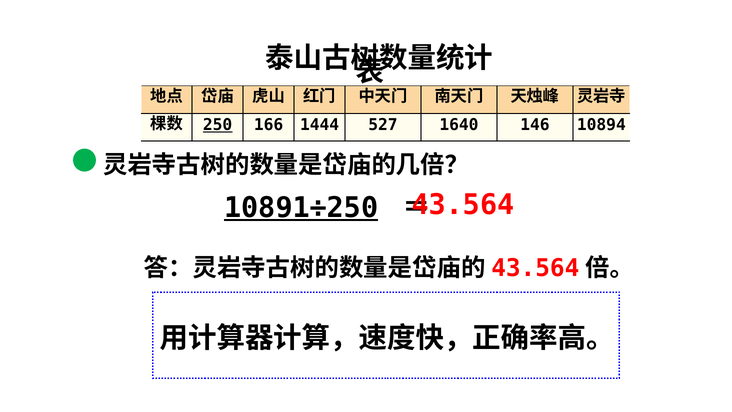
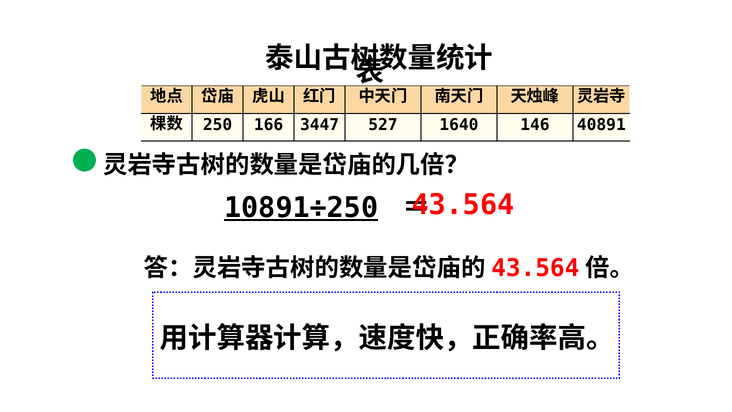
250 underline: present -> none (218, 125)
1444: 1444 -> 3447 (320, 125)
10894: 10894 -> 40891 (601, 125)
